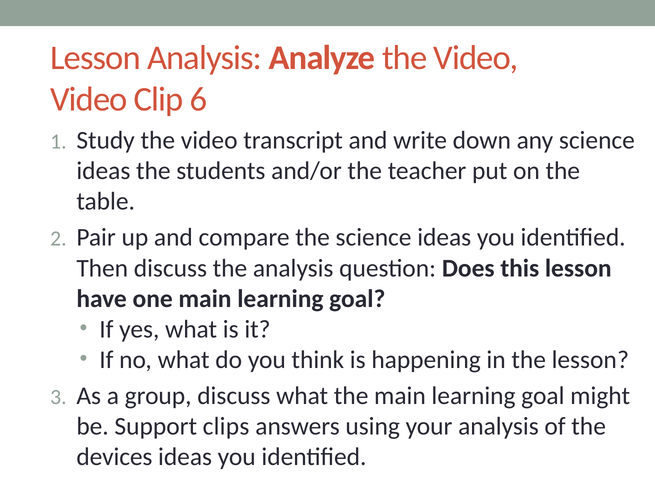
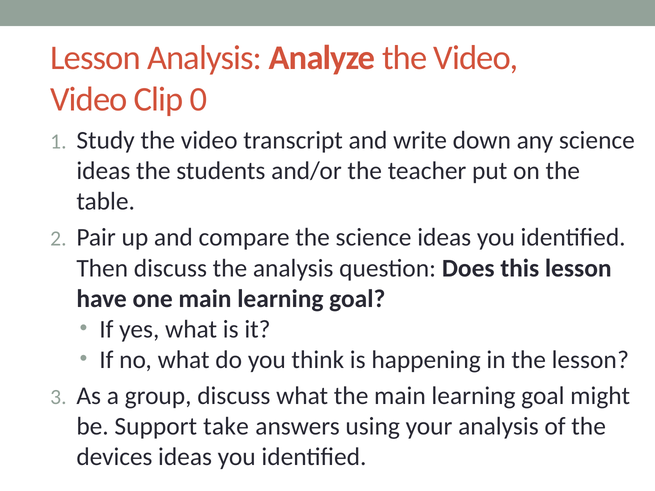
6: 6 -> 0 (198, 100)
clips: clips -> take (226, 427)
